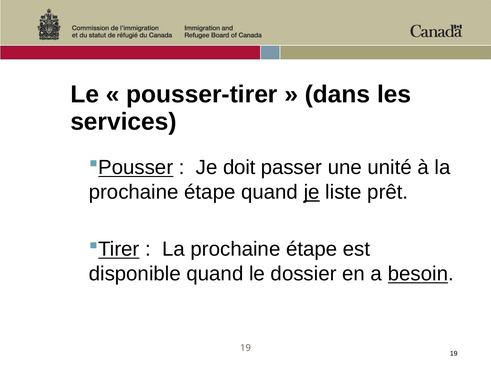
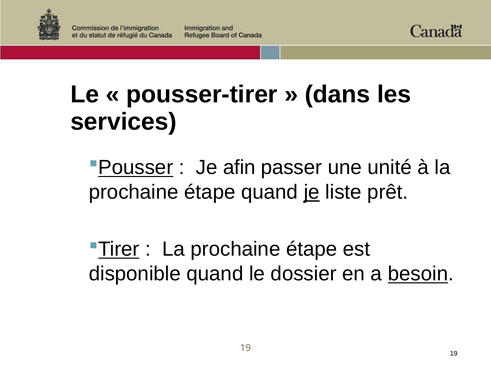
doit: doit -> afin (239, 168)
